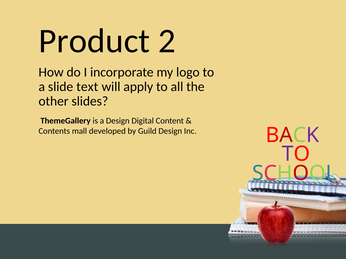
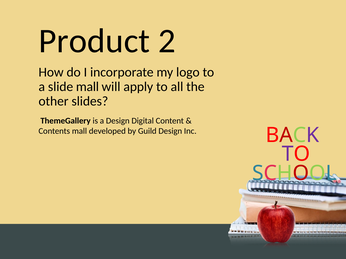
slide text: text -> mall (87, 87)
